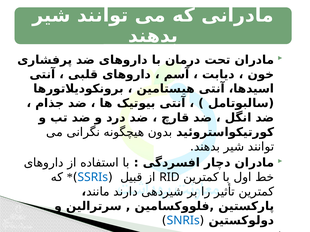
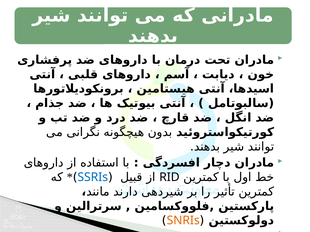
SNRIs colour: blue -> orange (183, 221)
